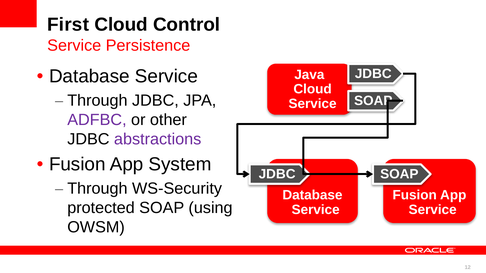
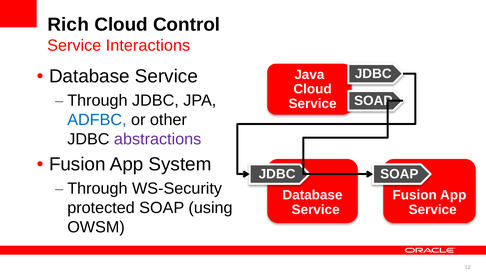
First: First -> Rich (68, 25)
Persistence: Persistence -> Interactions (148, 46)
ADFBC colour: purple -> blue (97, 120)
